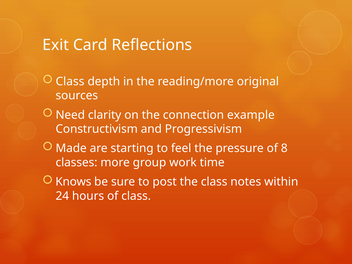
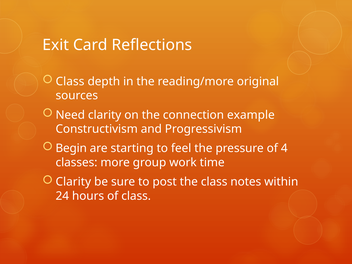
Made: Made -> Begin (71, 148)
8: 8 -> 4 (284, 148)
Knows: Knows -> Clarity (73, 182)
